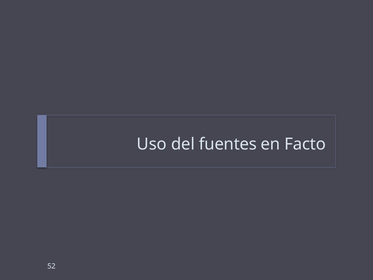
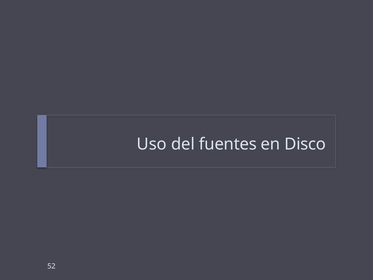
Facto: Facto -> Disco (305, 144)
